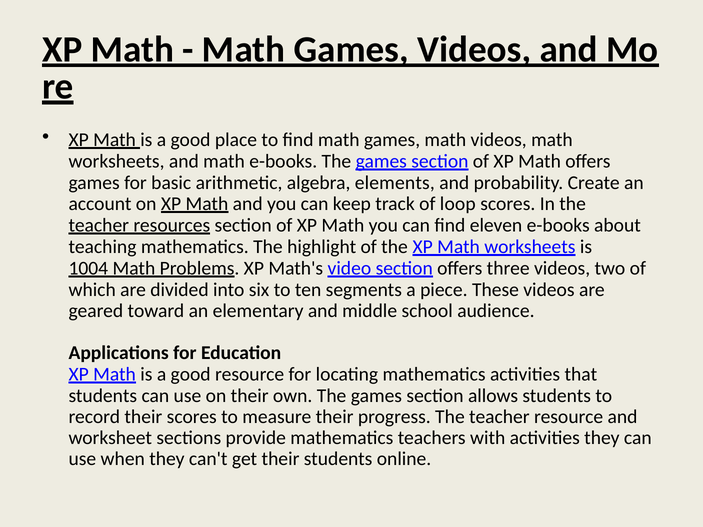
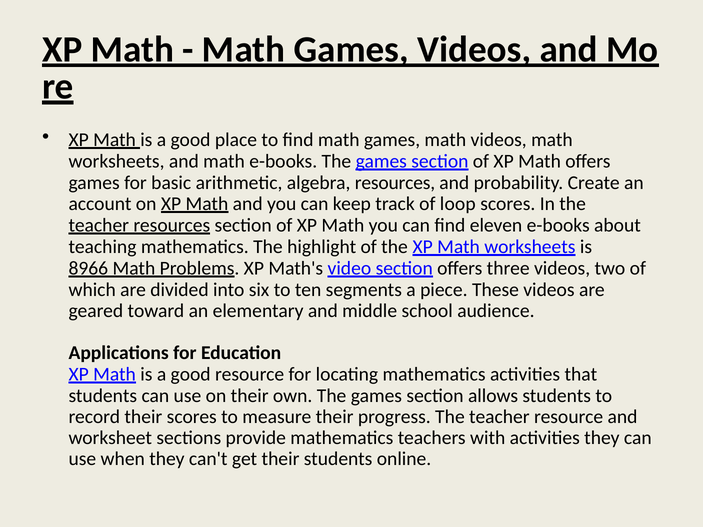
algebra elements: elements -> resources (395, 183)
1004: 1004 -> 8966 (88, 268)
